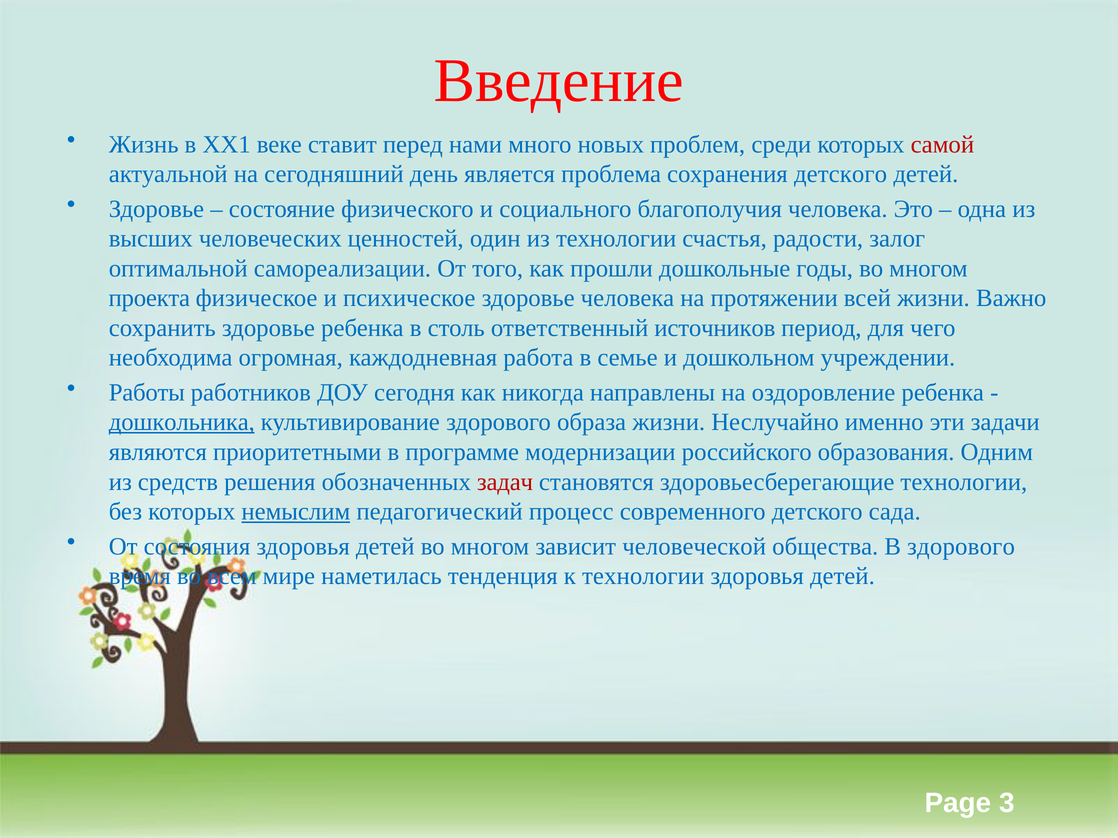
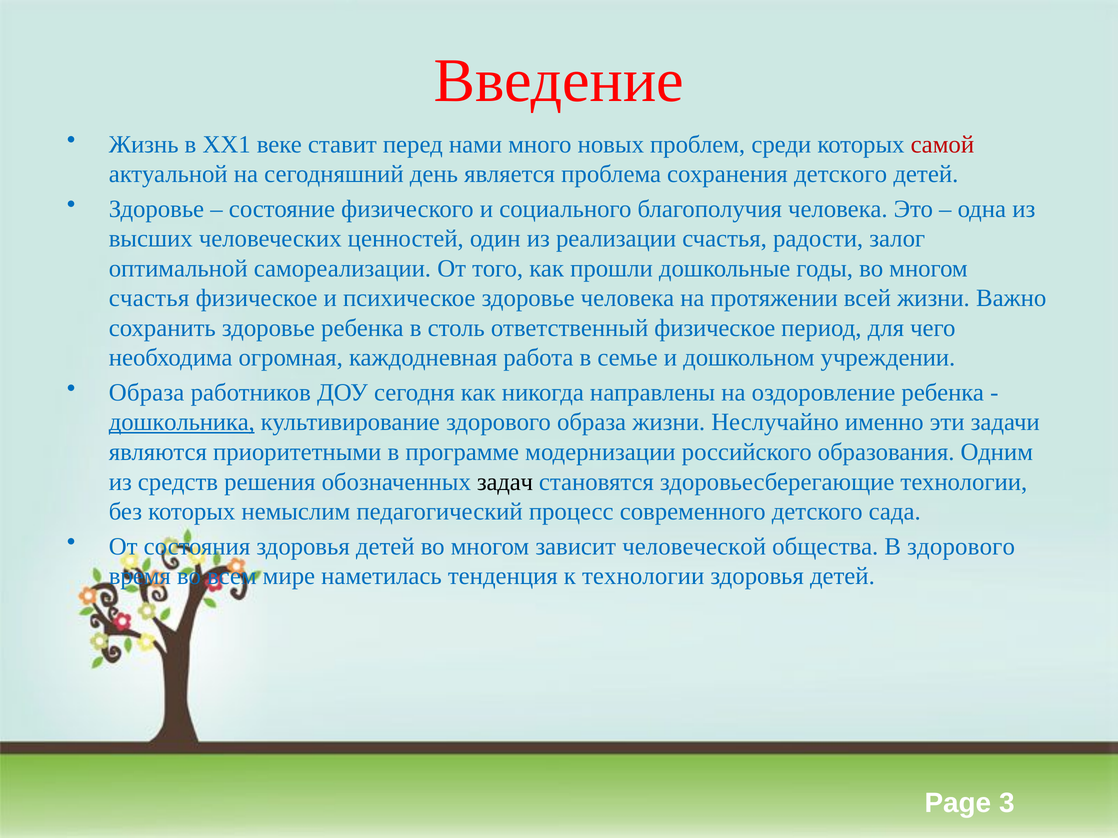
из технологии: технологии -> реализации (616, 239)
проекта: проекта -> счастья (149, 298)
ответственный источников: источников -> физическое (715, 328)
Работы: Работы -> Образа (147, 393)
задач colour: red -> black (505, 482)
немыслим underline: present -> none (296, 512)
